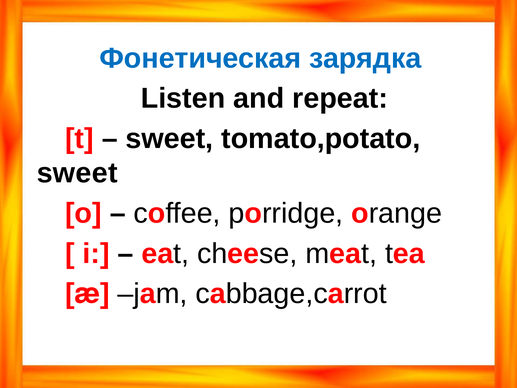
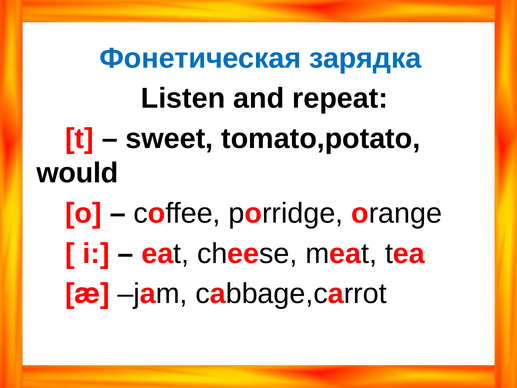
sweet: sweet -> would (77, 173)
